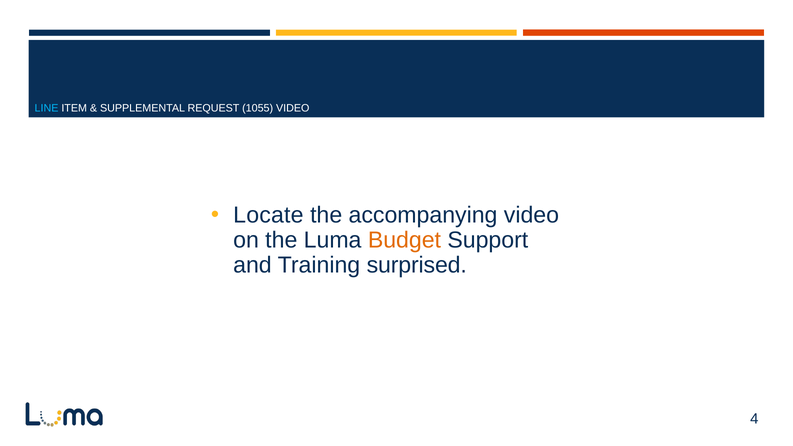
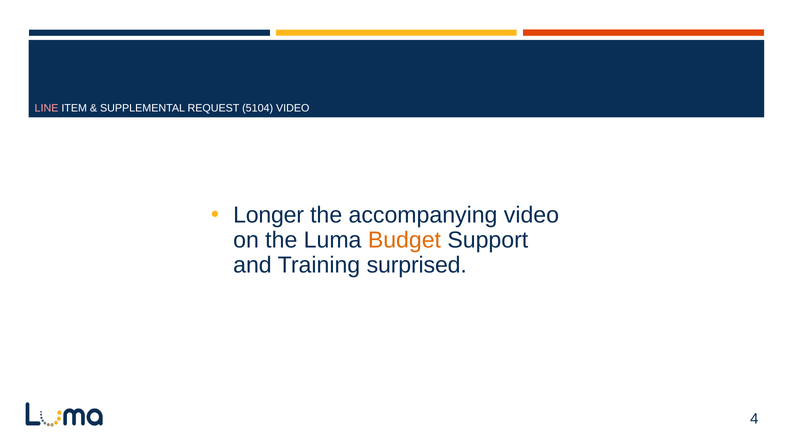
LINE colour: light blue -> pink (47, 108)
1055: 1055 -> 5104 (258, 108)
Locate: Locate -> Longer (269, 215)
